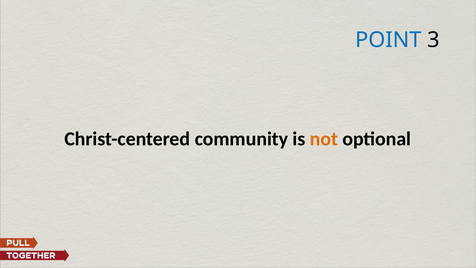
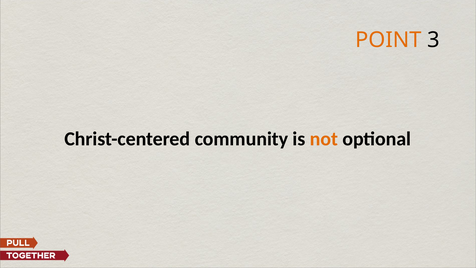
POINT colour: blue -> orange (388, 40)
